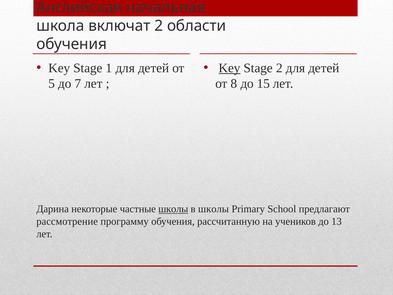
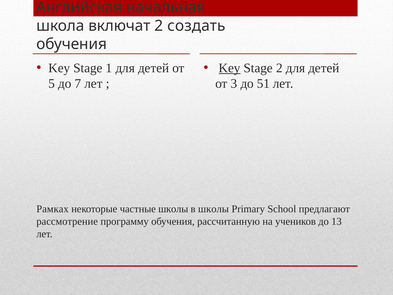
области: области -> создать (196, 26)
8: 8 -> 3 (234, 84)
15: 15 -> 51 (263, 84)
Дарина: Дарина -> Рамках (53, 209)
школы underline: present -> none (173, 209)
